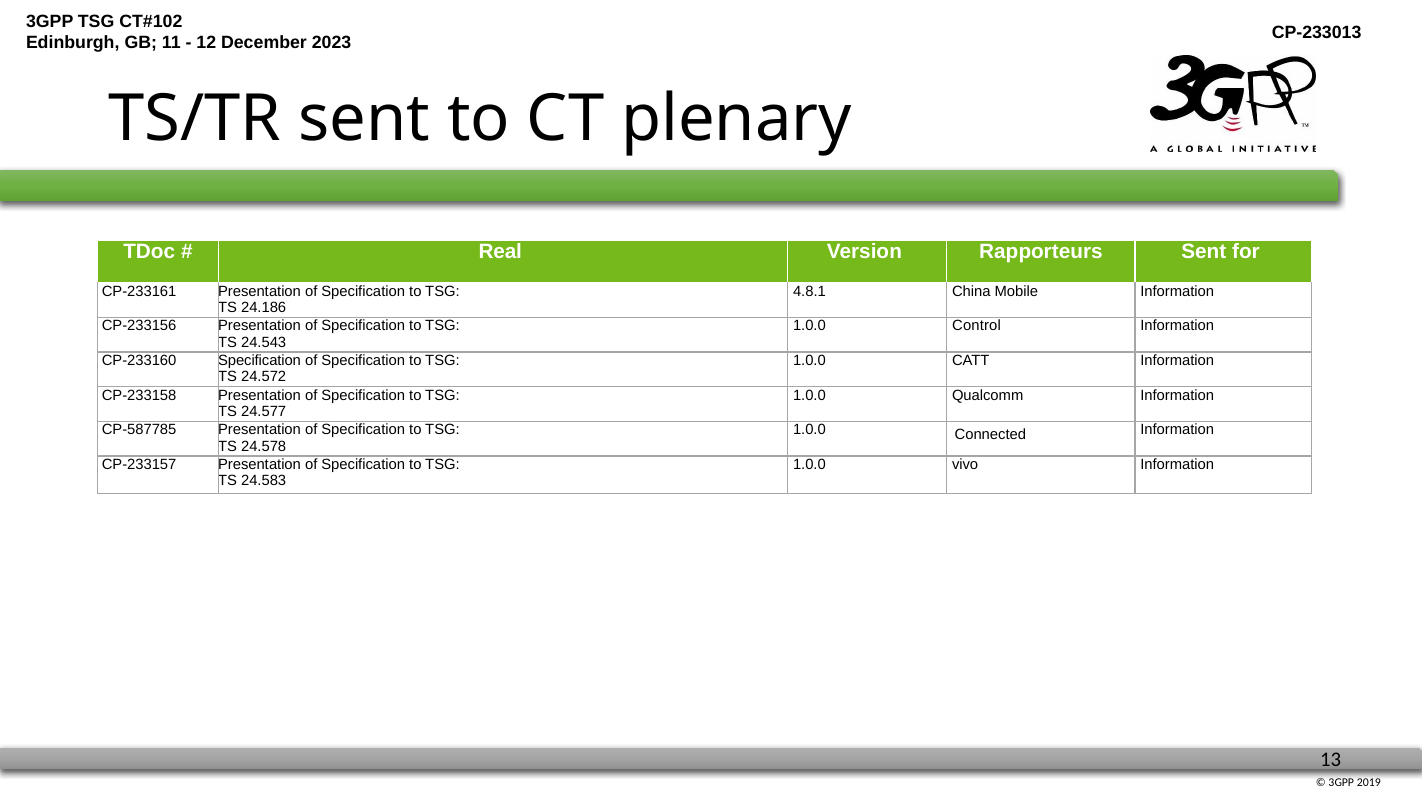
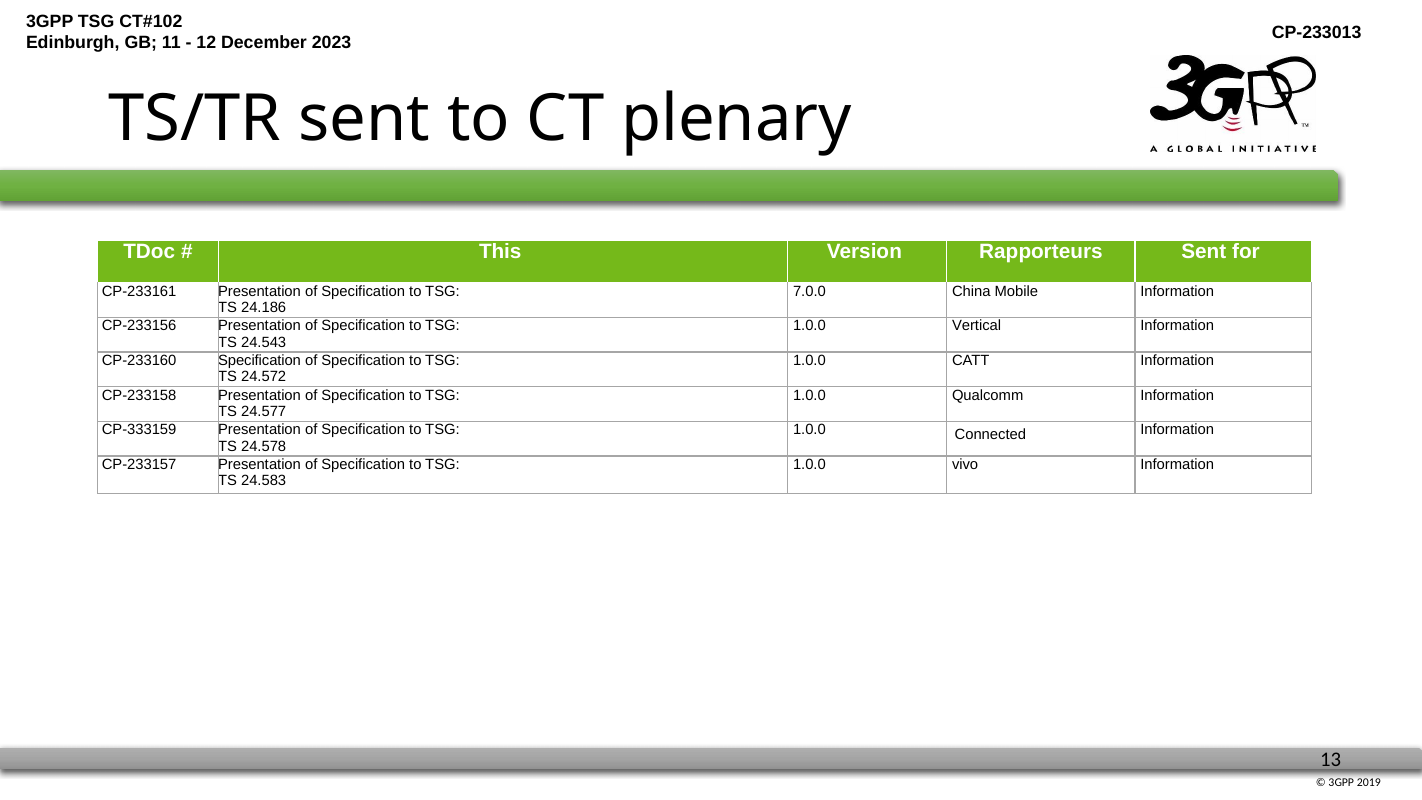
Real: Real -> This (500, 252)
4.8.1: 4.8.1 -> 7.0.0 (809, 291)
Control: Control -> Vertical (977, 326)
CP-587785: CP-587785 -> CP-333159 (139, 430)
